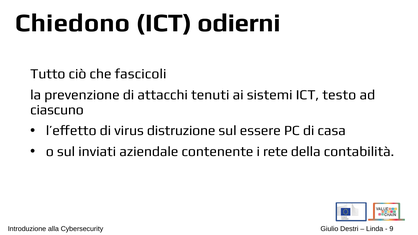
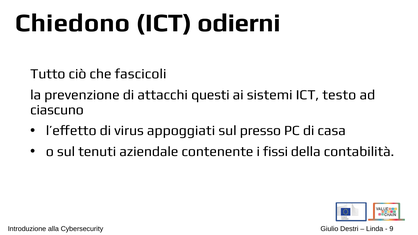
tenuti: tenuti -> questi (210, 95)
distruzione: distruzione -> appoggiati (181, 131)
essere: essere -> presso (260, 131)
inviati: inviati -> tenuti (97, 152)
rete: rete -> fissi (276, 152)
